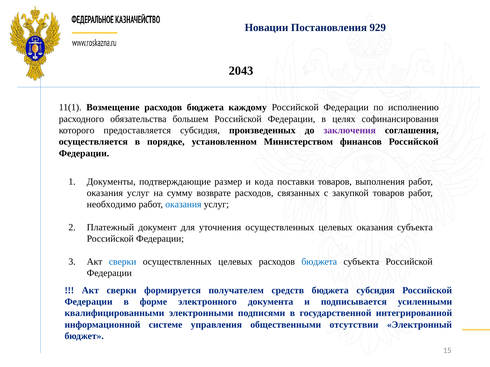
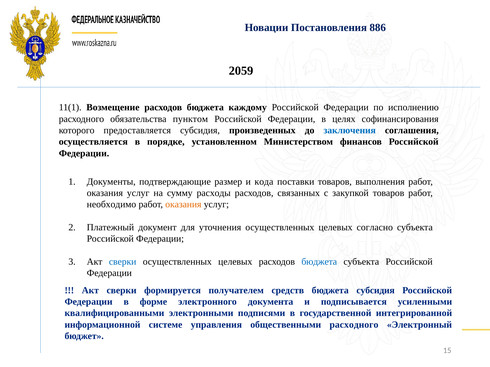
929: 929 -> 886 (378, 28)
2043: 2043 -> 2059 (241, 71)
большем: большем -> пунктом (190, 119)
заключения colour: purple -> blue (350, 131)
возврате: возврате -> расходы (214, 193)
оказания colour: blue -> orange (183, 205)
целевых оказания: оказания -> согласно (375, 228)
общественными отсутствии: отсутствии -> расходного (354, 325)
